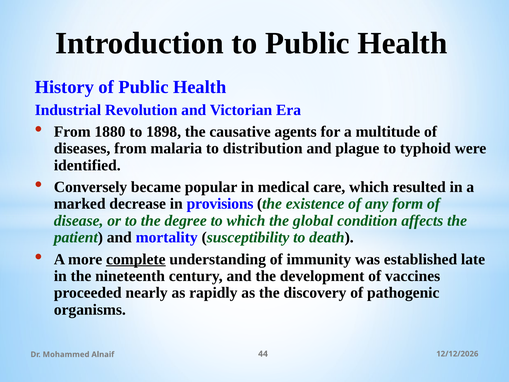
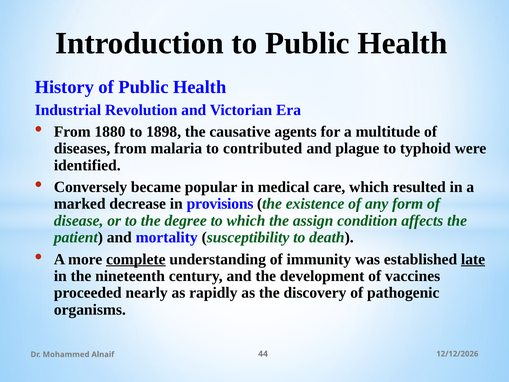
distribution: distribution -> contributed (263, 148)
global: global -> assign (313, 221)
late underline: none -> present (473, 259)
